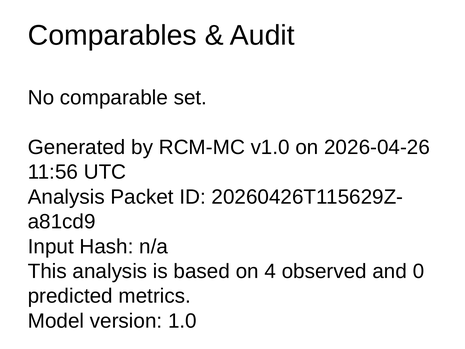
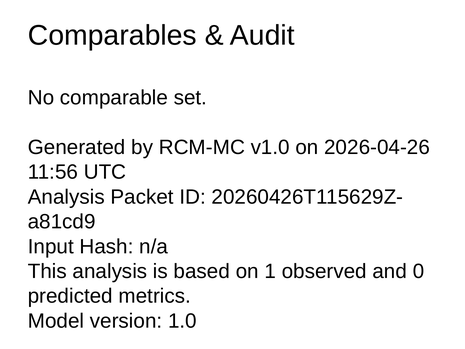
4: 4 -> 1 (270, 271)
